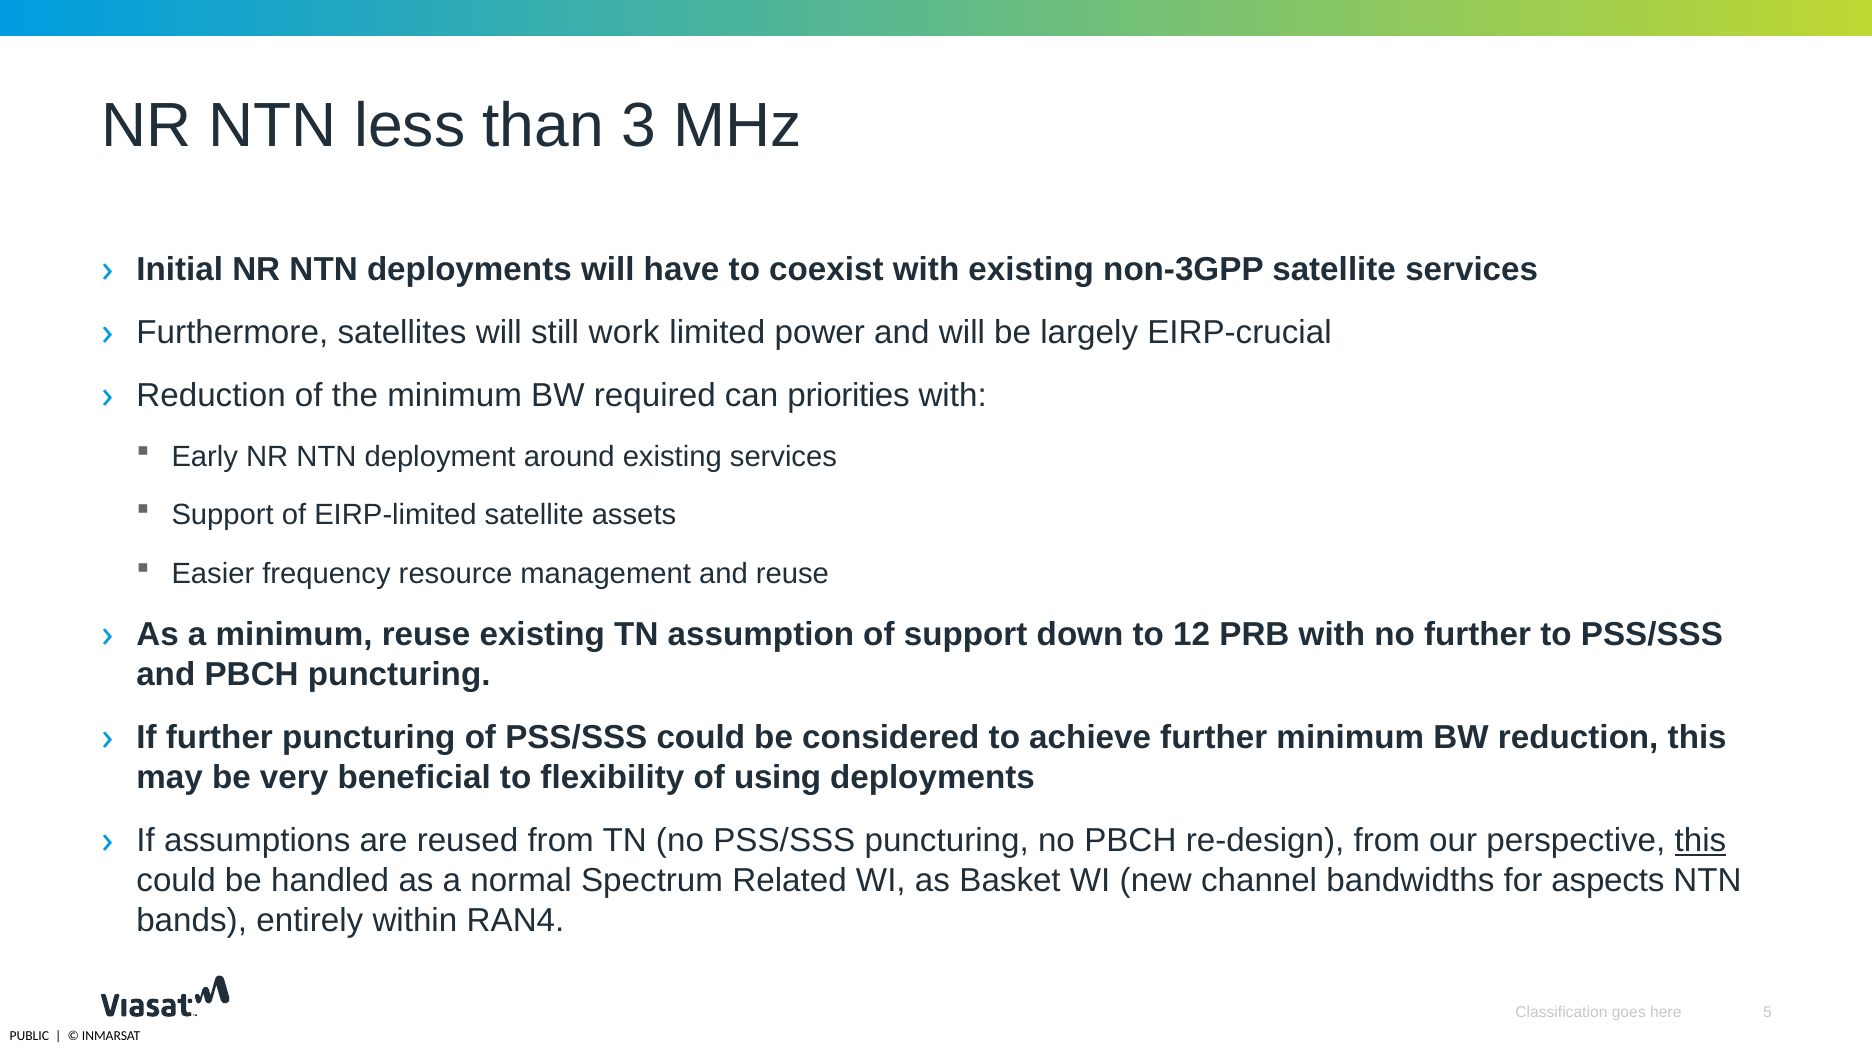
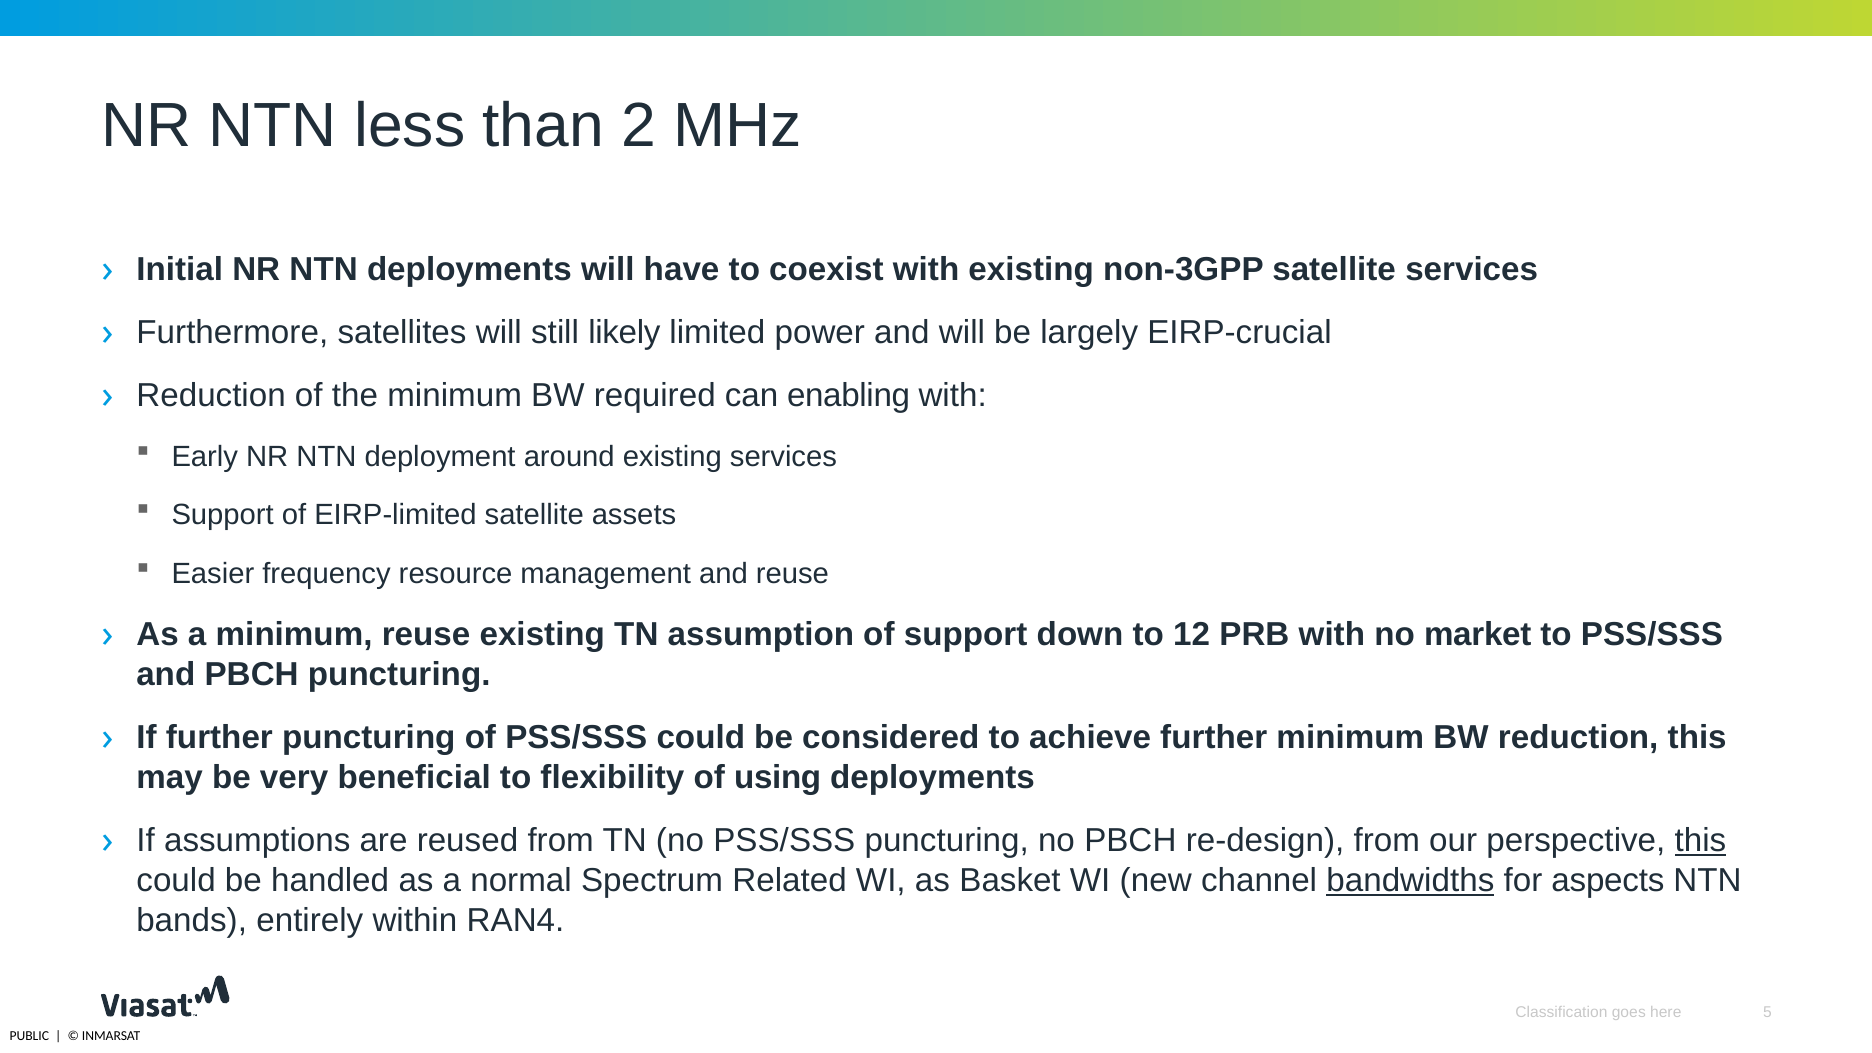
3: 3 -> 2 (639, 126)
work: work -> likely (624, 333)
priorities: priorities -> enabling (849, 396)
no further: further -> market (1478, 635)
bandwidths underline: none -> present (1410, 880)
